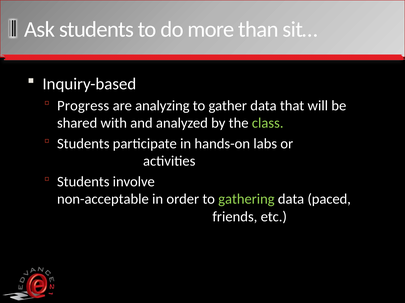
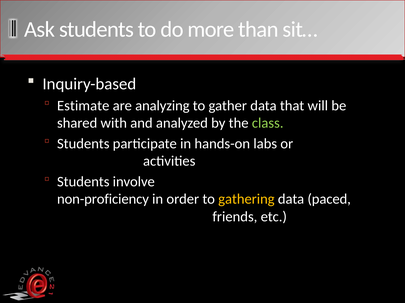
Progress: Progress -> Estimate (83, 106)
non-acceptable: non-acceptable -> non-proficiency (103, 200)
gathering colour: light green -> yellow (246, 200)
